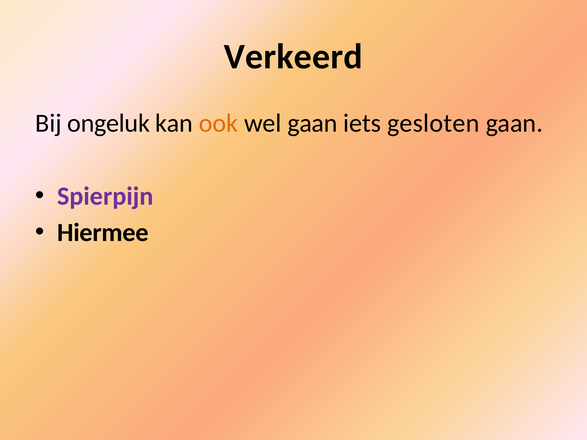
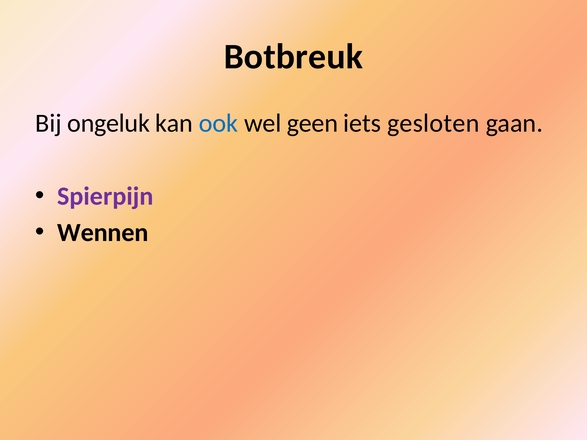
Verkeerd: Verkeerd -> Botbreuk (293, 57)
ook colour: orange -> blue (218, 123)
wel gaan: gaan -> geen (312, 123)
Hiermee: Hiermee -> Wennen (103, 233)
